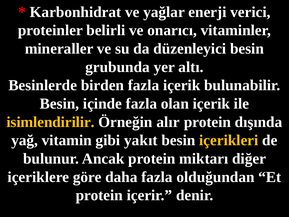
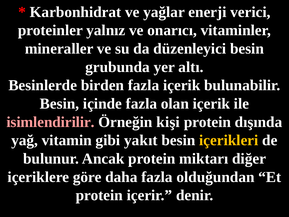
belirli: belirli -> yalnız (106, 30)
isimlendirilir colour: yellow -> pink (50, 122)
alır: alır -> kişi (168, 122)
